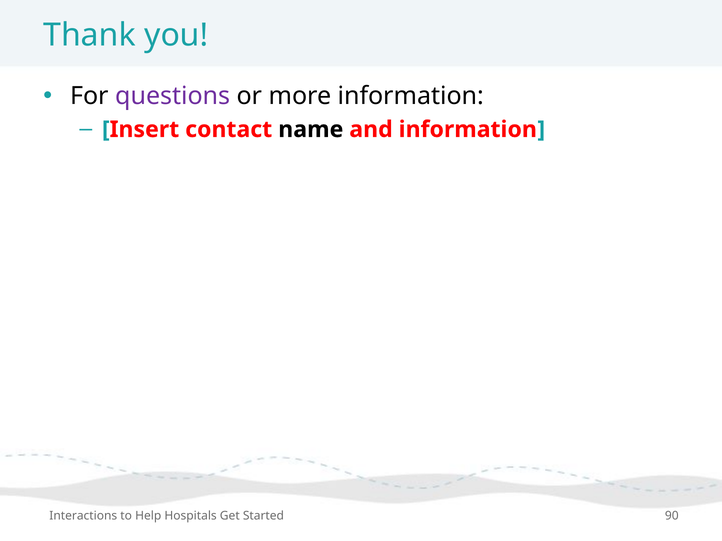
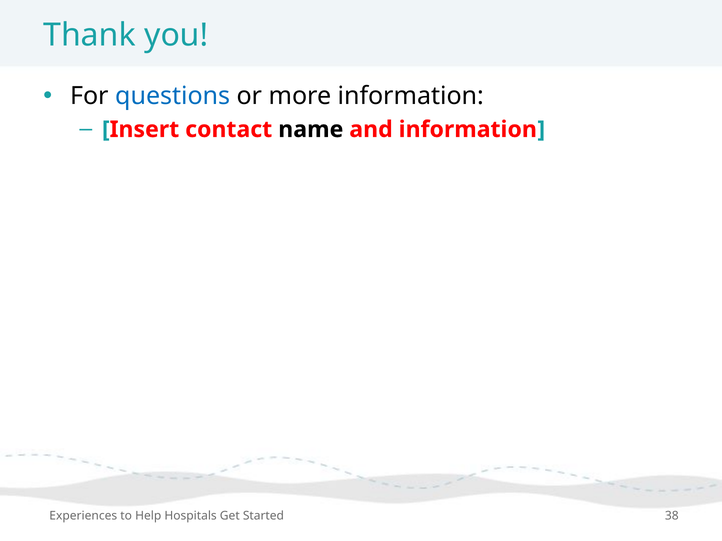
questions colour: purple -> blue (173, 96)
Interactions: Interactions -> Experiences (83, 516)
90: 90 -> 38 (672, 516)
